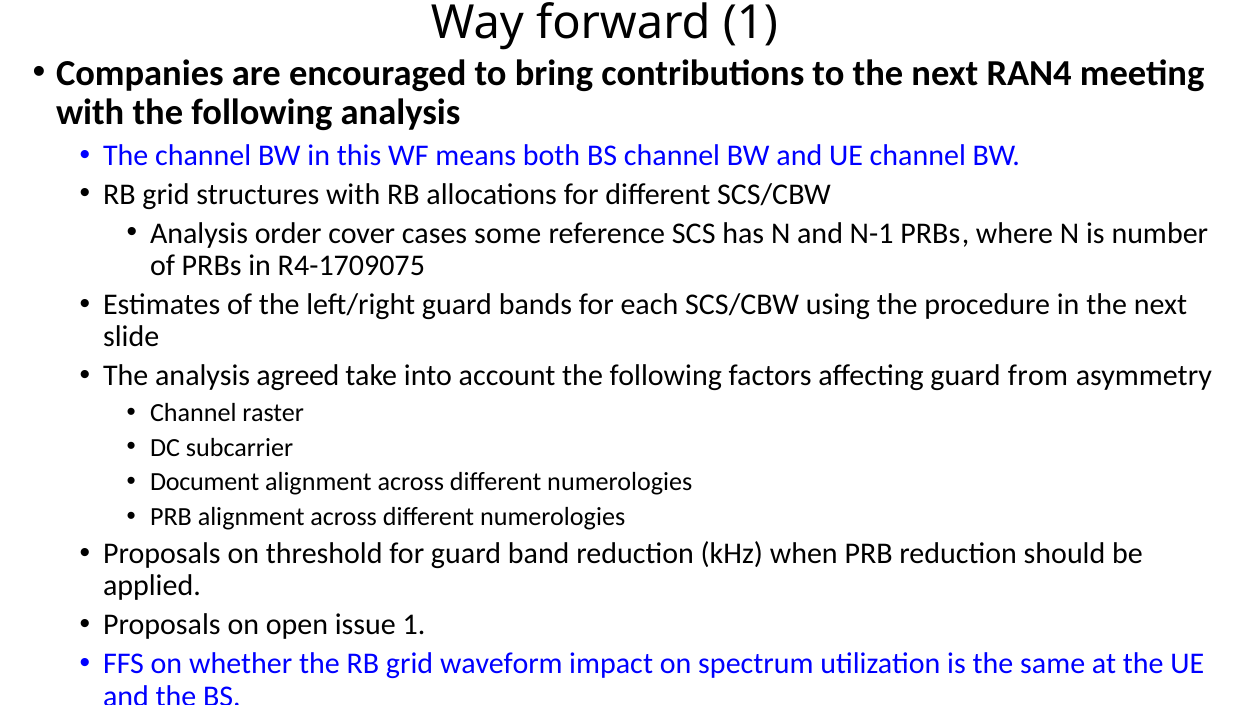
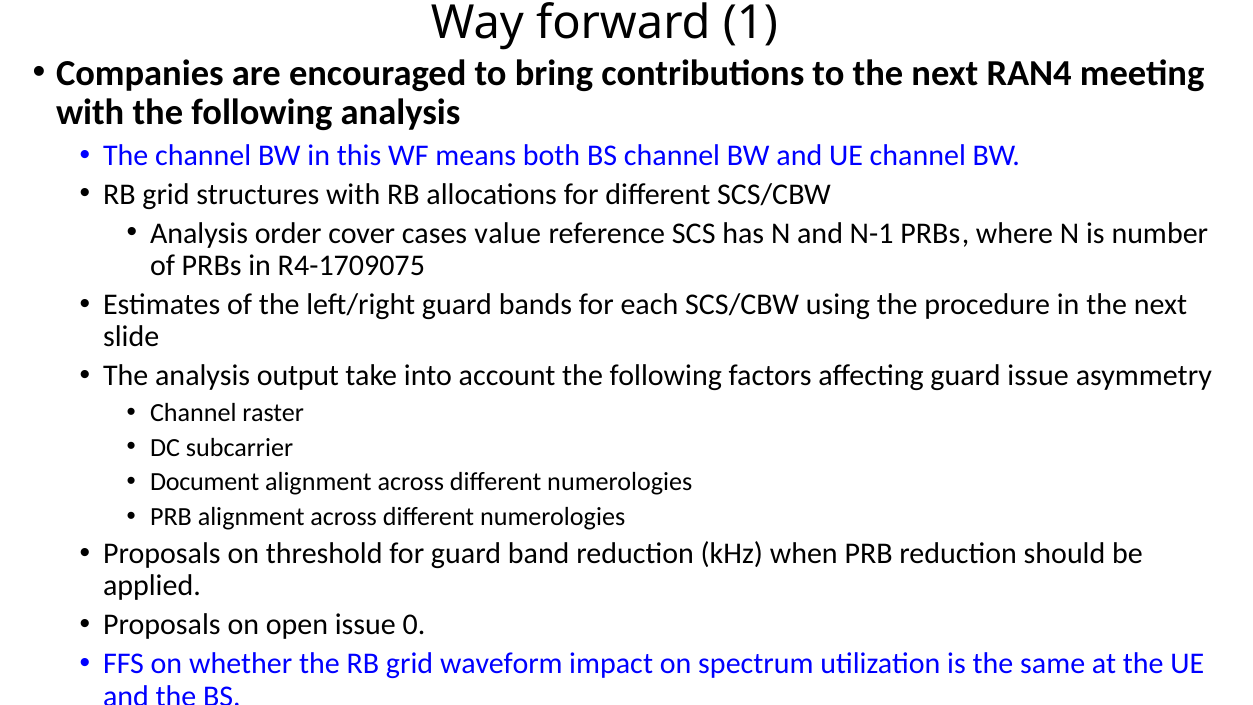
some: some -> value (508, 233)
agreed: agreed -> output (298, 376)
guard from: from -> issue (1038, 376)
issue 1: 1 -> 0 (414, 625)
